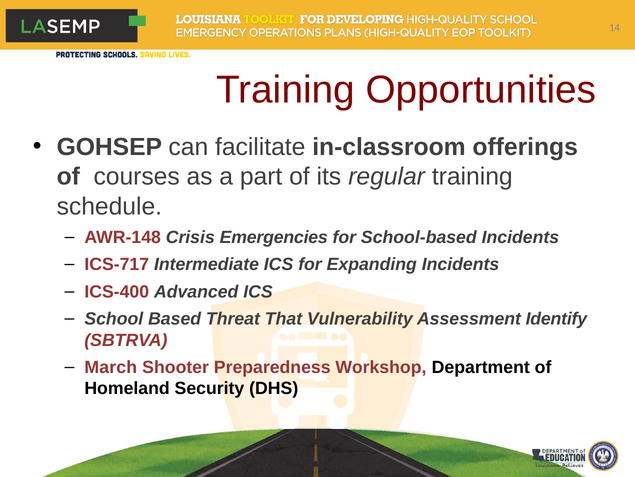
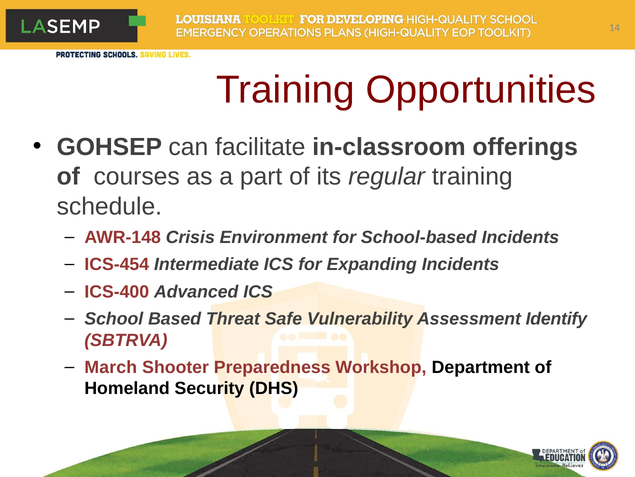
Emergencies: Emergencies -> Environment (274, 237)
ICS-717: ICS-717 -> ICS-454 (117, 264)
That: That -> Safe (283, 318)
